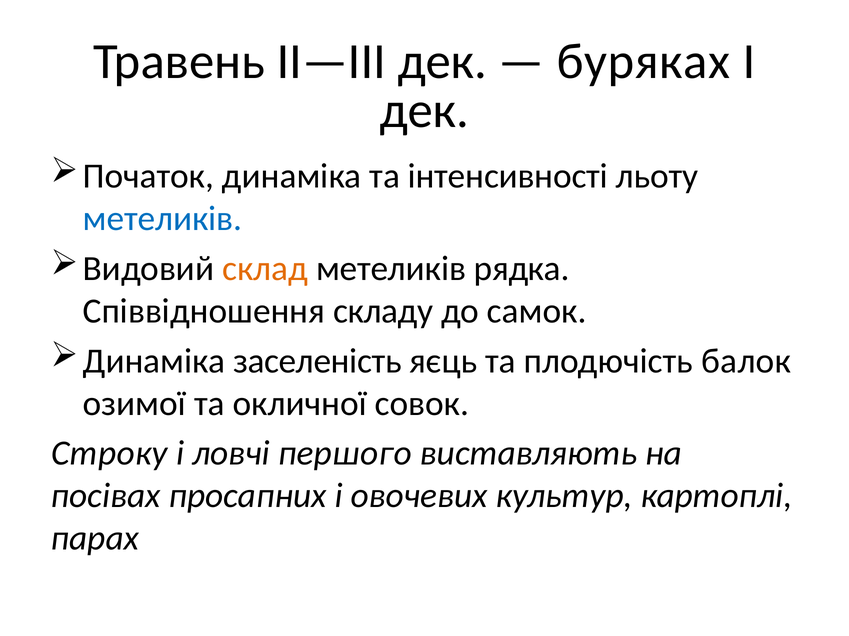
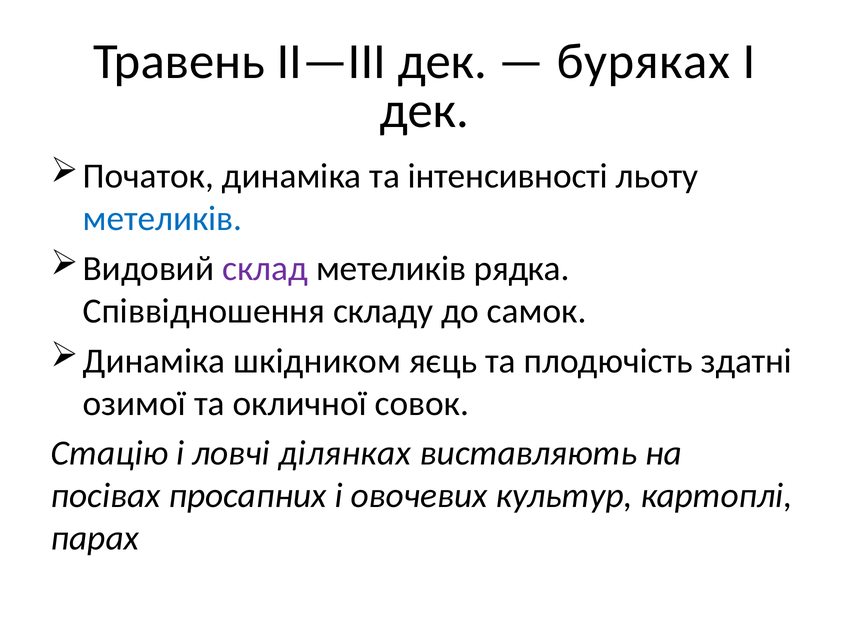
склад colour: orange -> purple (265, 269)
заселеність: заселеність -> шкідником (317, 361)
балок: балок -> здатні (746, 361)
Строку: Строку -> Стацію (110, 454)
першого: першого -> ділянках (345, 454)
